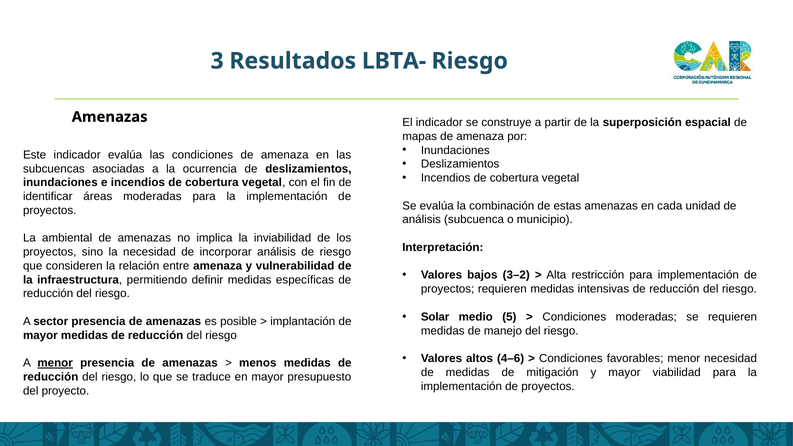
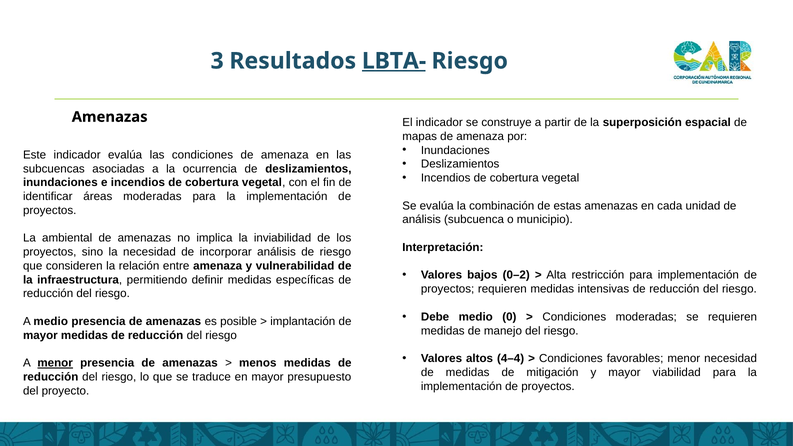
LBTA- underline: none -> present (394, 61)
3–2: 3–2 -> 0–2 (516, 275)
Solar: Solar -> Debe (435, 317)
5: 5 -> 0 (509, 317)
A sector: sector -> medio (51, 321)
4–6: 4–6 -> 4–4 (511, 359)
